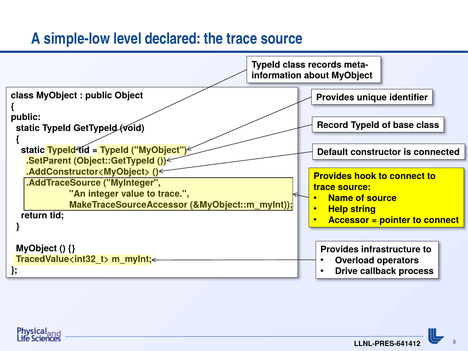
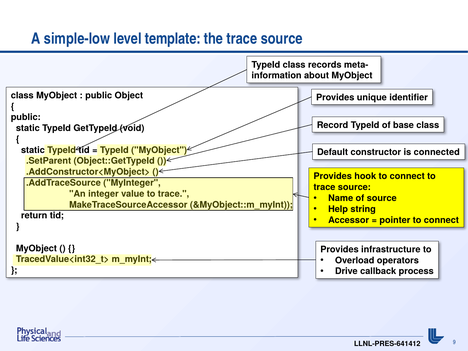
declared: declared -> template (173, 39)
